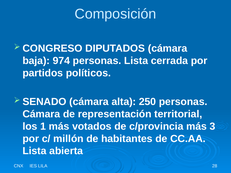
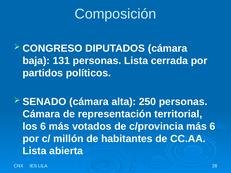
974: 974 -> 131 (61, 61)
los 1: 1 -> 6 (43, 127)
más 3: 3 -> 6 (213, 127)
